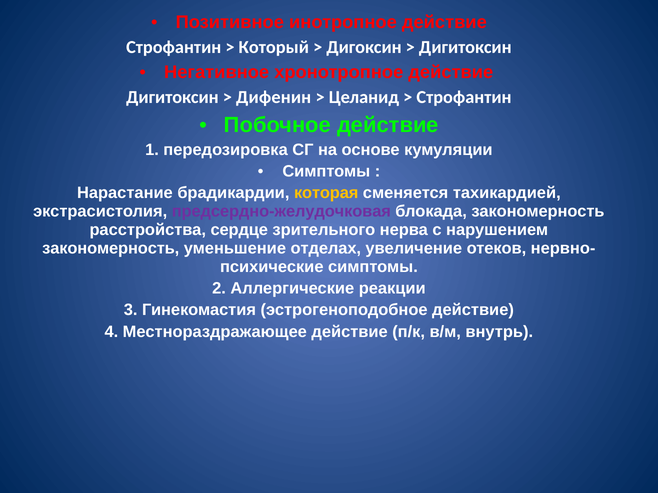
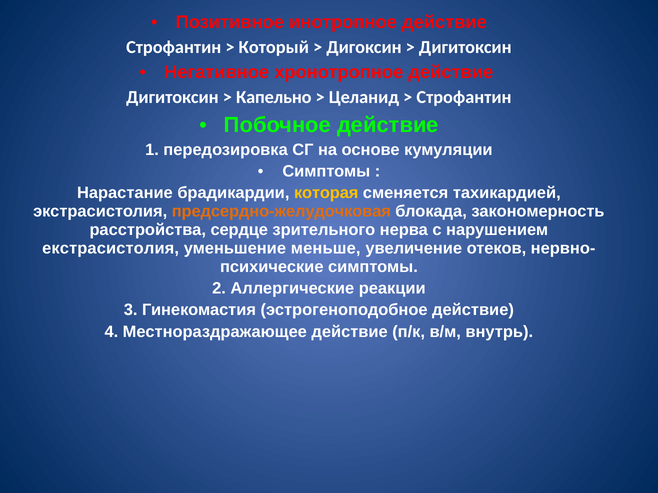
Дифенин: Дифенин -> Капельно (274, 97)
предсердно-желудочковая colour: purple -> orange (281, 212)
закономерность: закономерность -> екстрасистолия (111, 248)
отделах: отделах -> меньше (326, 248)
